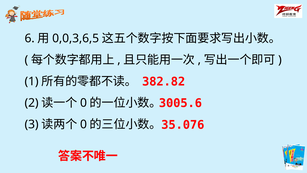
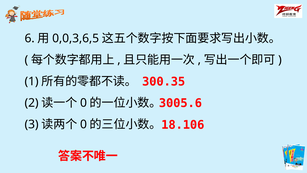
382.82: 382.82 -> 300.35 (164, 81)
35.076: 35.076 -> 18.106 (183, 125)
